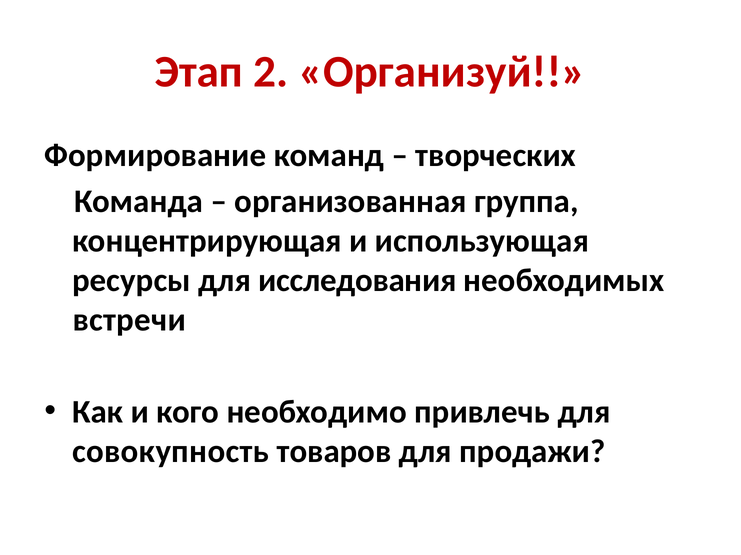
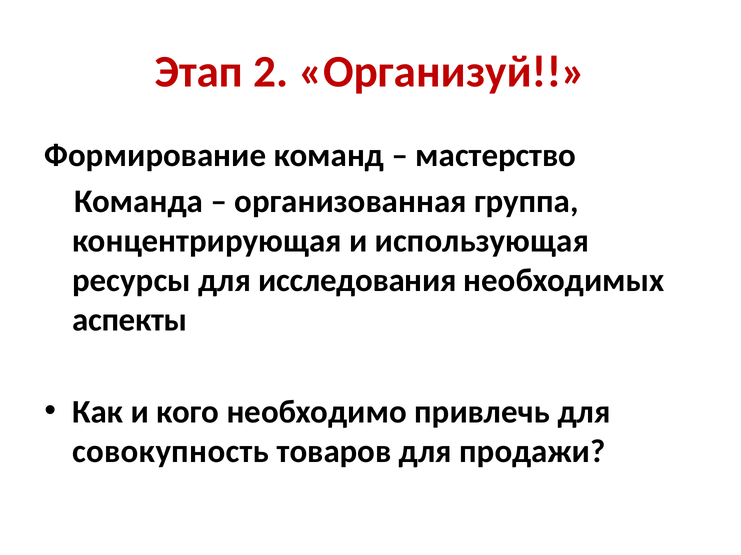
творческих: творческих -> мастерство (496, 155)
встречи: встречи -> аспекты (130, 320)
